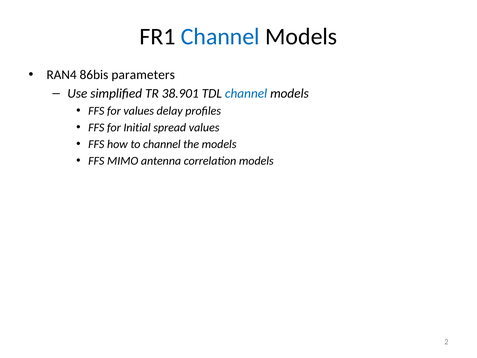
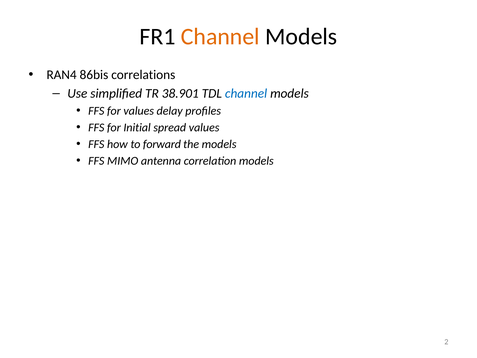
Channel colour: blue -> orange (220, 37)
parameters: parameters -> correlations (143, 75)
to channel: channel -> forward (162, 144)
